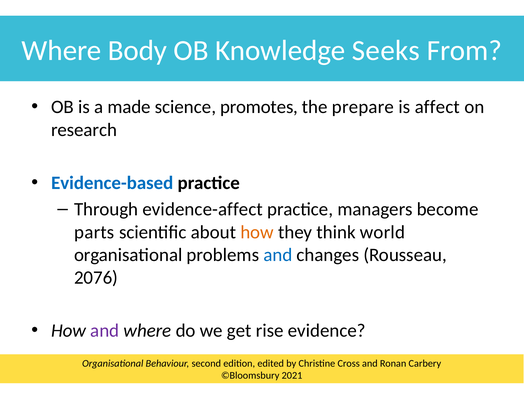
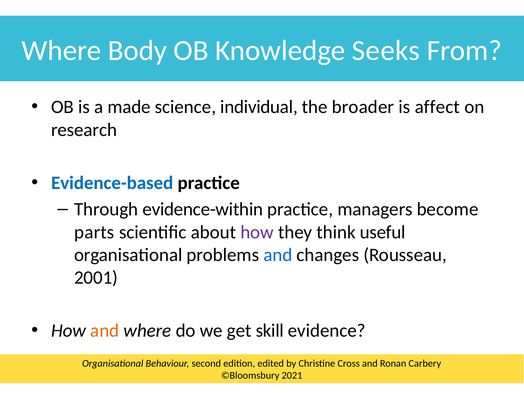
promotes: promotes -> individual (259, 107)
prepare: prepare -> broader (363, 107)
evidence-affect: evidence-affect -> evidence-within (203, 209)
how colour: orange -> purple (257, 232)
world: world -> useful (383, 232)
2076: 2076 -> 2001 (96, 278)
and colour: purple -> orange (105, 331)
rise: rise -> skill (270, 331)
